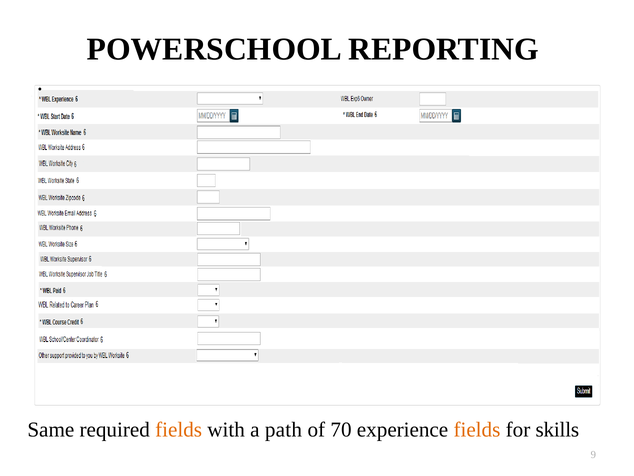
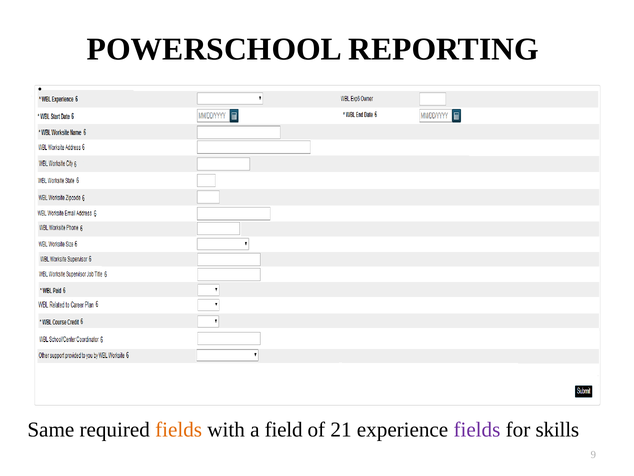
path: path -> field (284, 429)
70: 70 -> 21 (341, 429)
fields colour: orange -> purple (477, 429)
